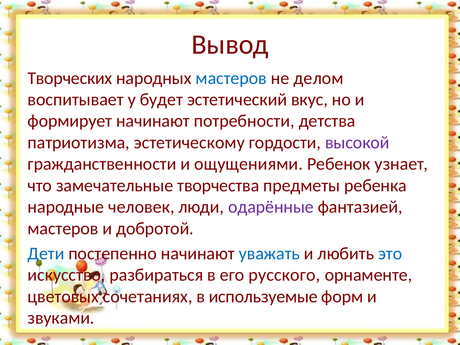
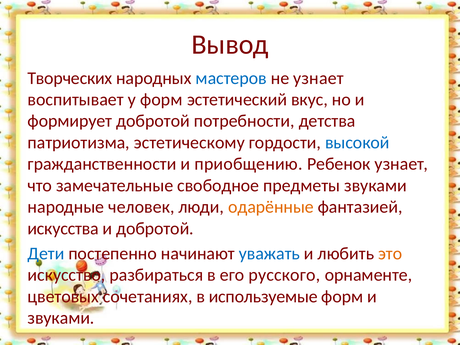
не делом: делом -> узнает (319, 78)
у будет: будет -> форм (161, 100)
формирует начинают: начинают -> добротой (153, 121)
высокой colour: purple -> blue (357, 143)
ощущениями: ощущениями -> приобщению (249, 164)
творчества: творчества -> свободное (218, 186)
предметы ребенка: ребенка -> звуками (376, 186)
одарённые colour: purple -> orange (271, 207)
мастеров: мастеров -> искусства (63, 228)
это colour: blue -> orange (390, 254)
